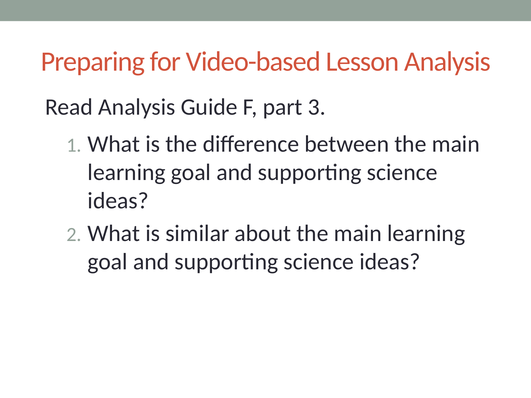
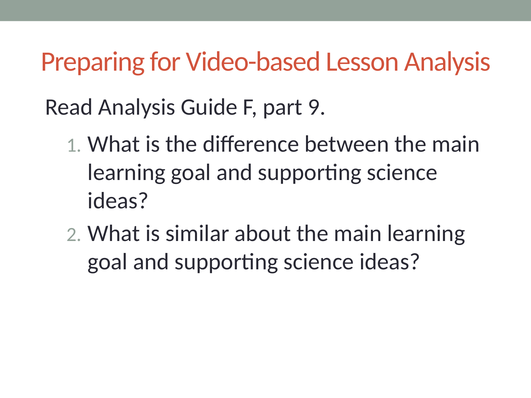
3: 3 -> 9 (317, 107)
